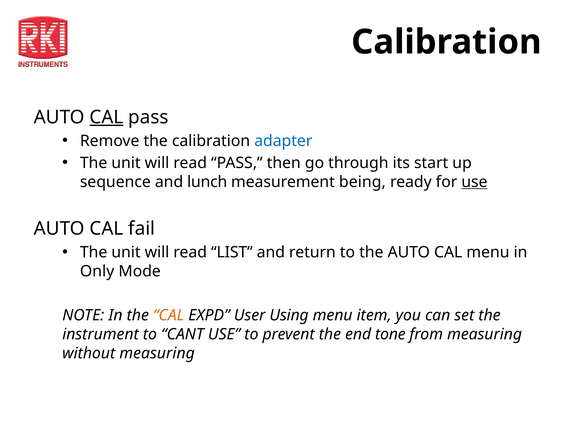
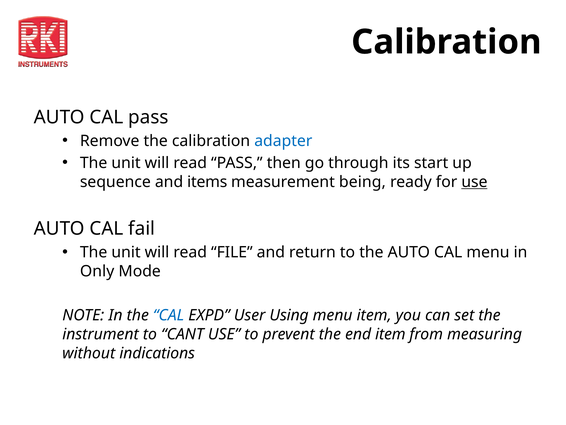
CAL underline: present -> none (106, 117)
lunch: lunch -> items (207, 182)
LIST: LIST -> FILE (232, 252)
CAL colour: orange -> blue (169, 315)
end tone: tone -> item (390, 334)
without measuring: measuring -> indications (157, 353)
